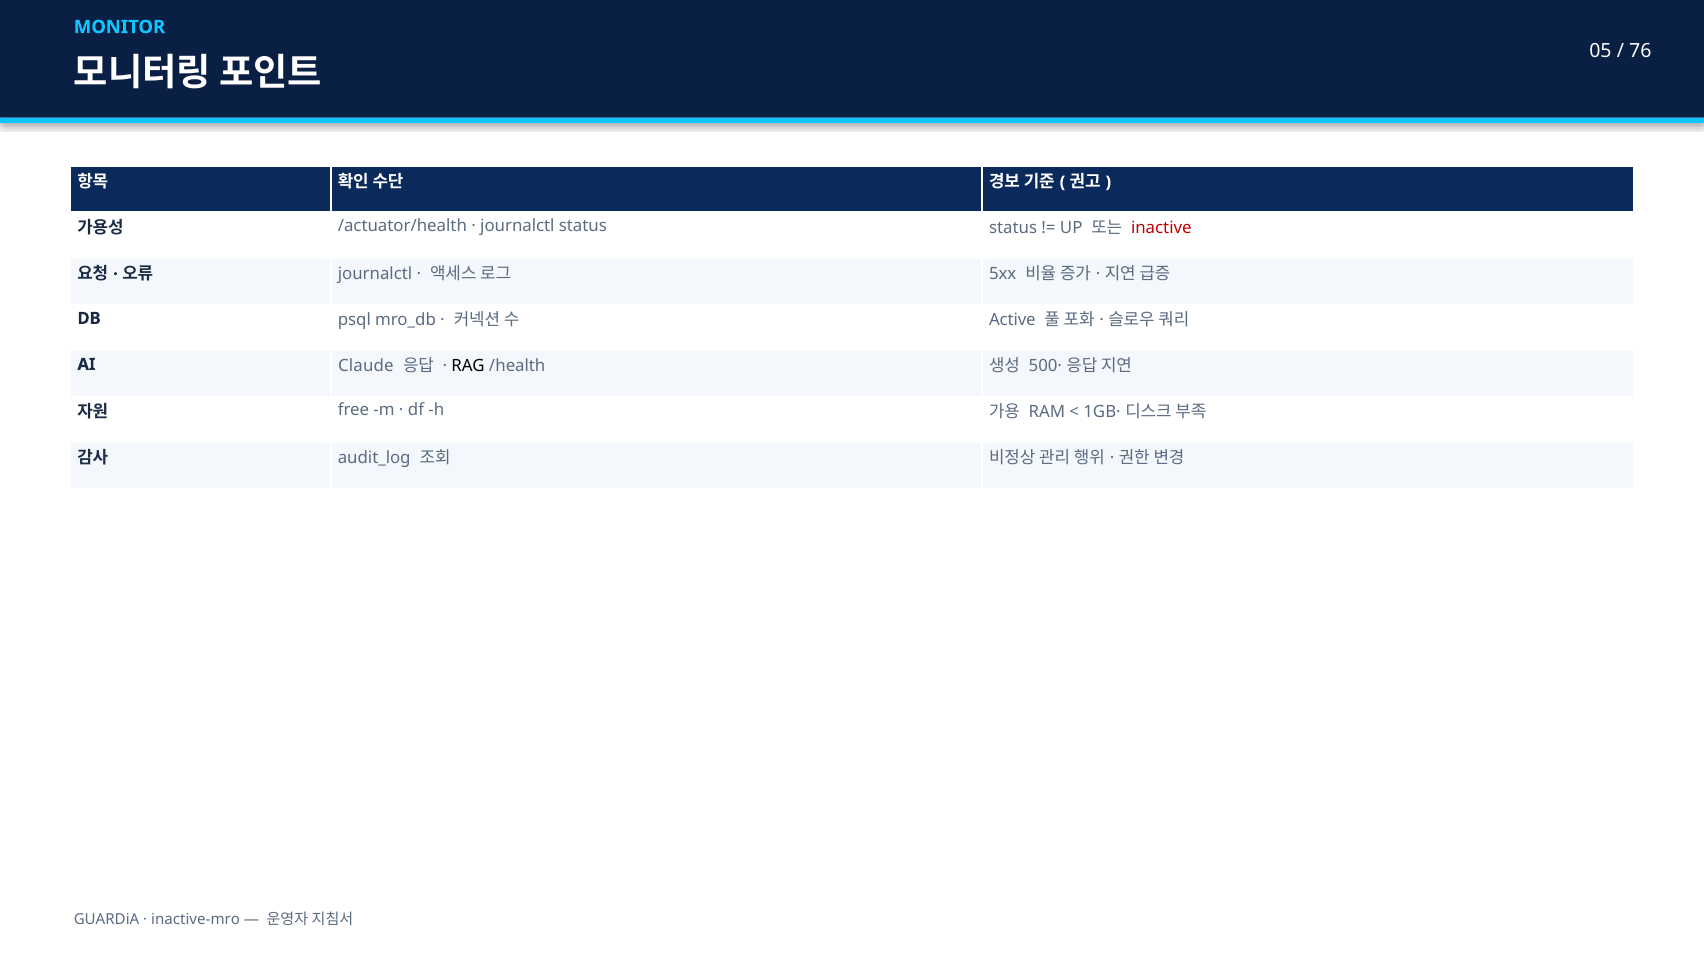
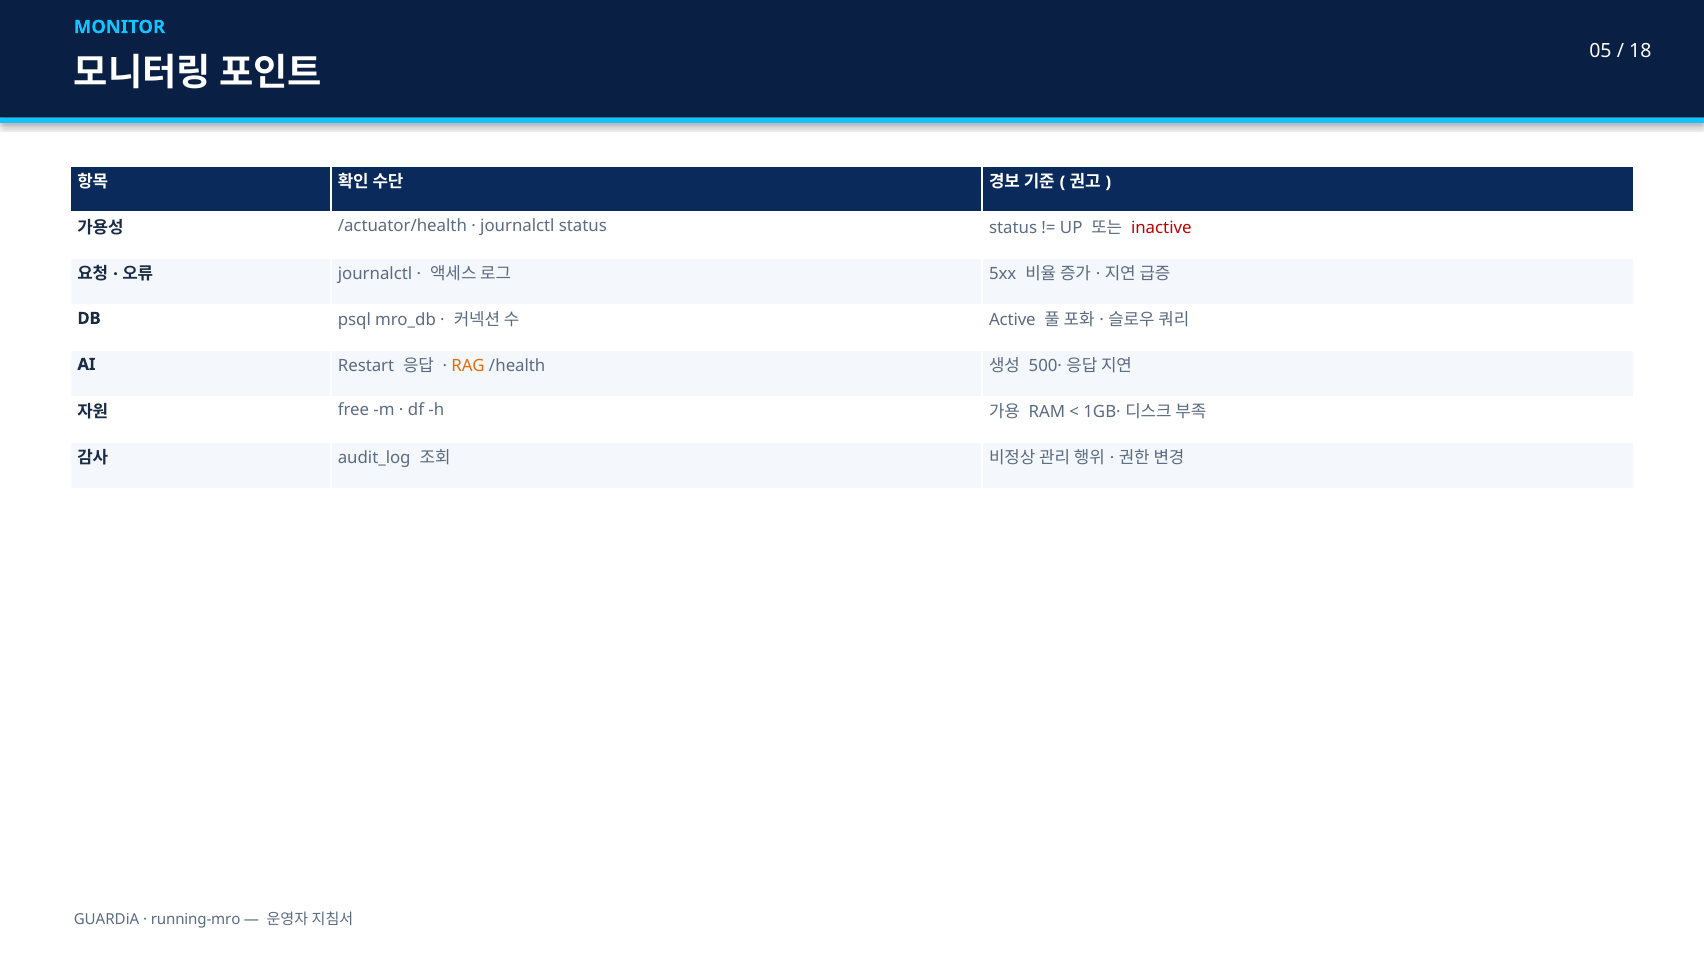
76: 76 -> 18 (1640, 51)
Claude: Claude -> Restart (366, 366)
RAG colour: black -> orange (468, 366)
inactive-mro: inactive-mro -> running-mro (196, 919)
